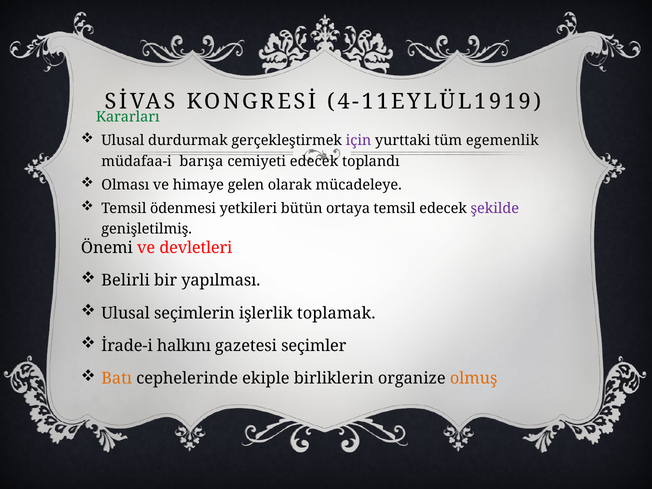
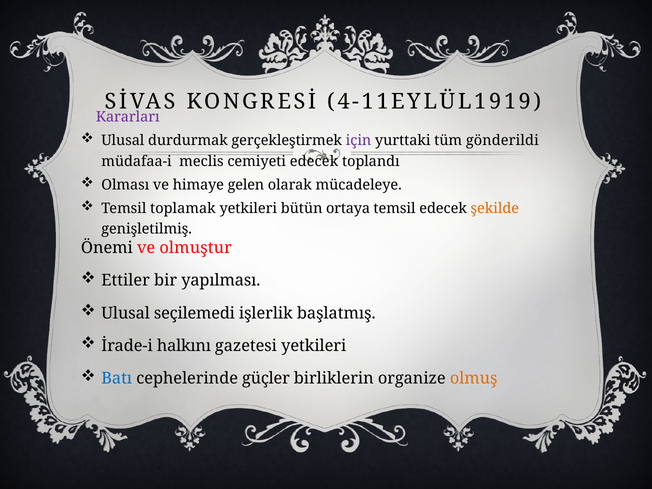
Kararları colour: green -> purple (128, 117)
egemenlik: egemenlik -> gönderildi (502, 141)
barışa: barışa -> meclis (201, 161)
ödenmesi: ödenmesi -> toplamak (183, 208)
şekilde colour: purple -> orange (495, 208)
devletleri: devletleri -> olmuştur (196, 248)
Belirli: Belirli -> Ettiler (126, 281)
seçimlerin: seçimlerin -> seçilemedi (194, 313)
toplamak: toplamak -> başlatmış (336, 313)
gazetesi seçimler: seçimler -> yetkileri (314, 346)
Batı colour: orange -> blue (117, 378)
ekiple: ekiple -> güçler (266, 378)
